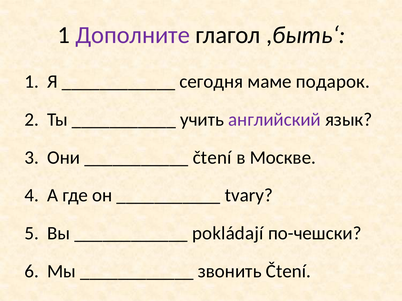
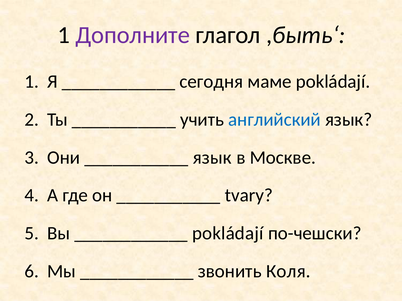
маме подарок: подарок -> pokládají (333, 82)
английский colour: purple -> blue (275, 120)
čtení: čtení -> язык (212, 158)
звонить Čtení: Čtení -> Коля (288, 272)
